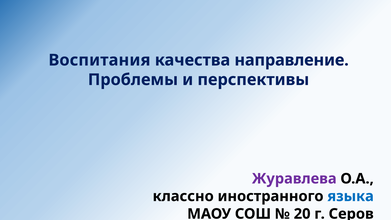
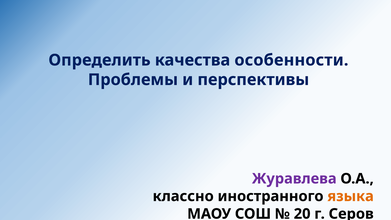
Воспитания: Воспитания -> Определить (100, 60)
направление: направление -> особенности (291, 60)
языка colour: blue -> orange (351, 196)
